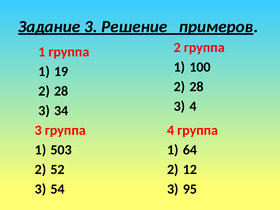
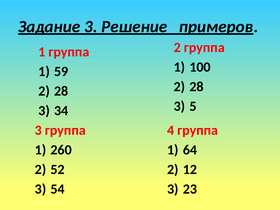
19: 19 -> 59 (61, 71)
3 4: 4 -> 5 (193, 106)
503: 503 -> 260 (61, 150)
95: 95 -> 23 (190, 189)
